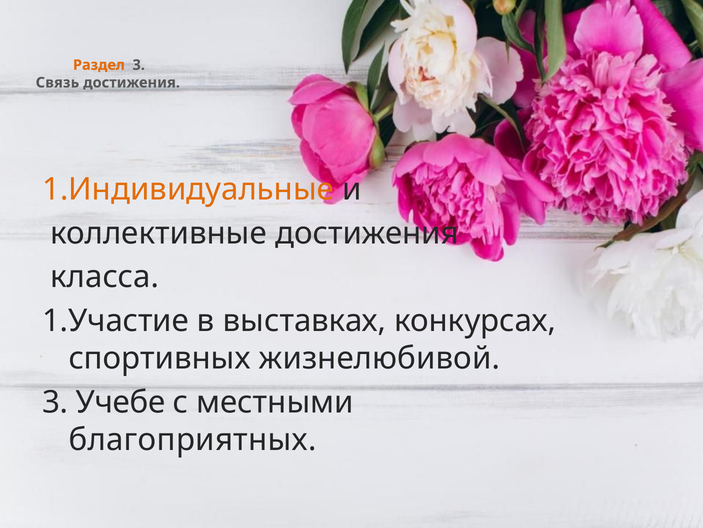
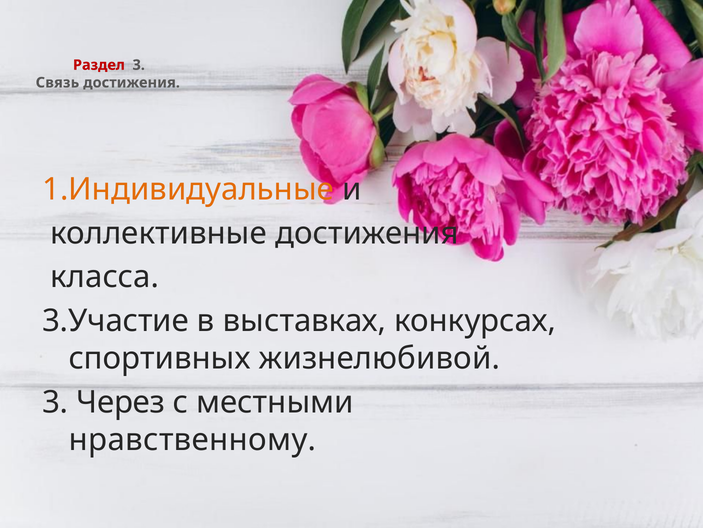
Раздел colour: orange -> red (99, 65)
1.Участие: 1.Участие -> 3.Участие (116, 320)
Учебе: Учебе -> Через (121, 402)
благоприятных: благоприятных -> нравственному (192, 439)
